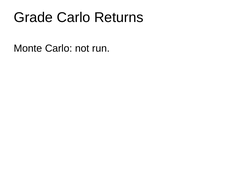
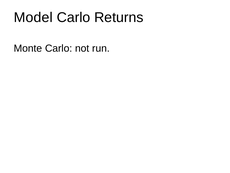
Grade: Grade -> Model (33, 17)
